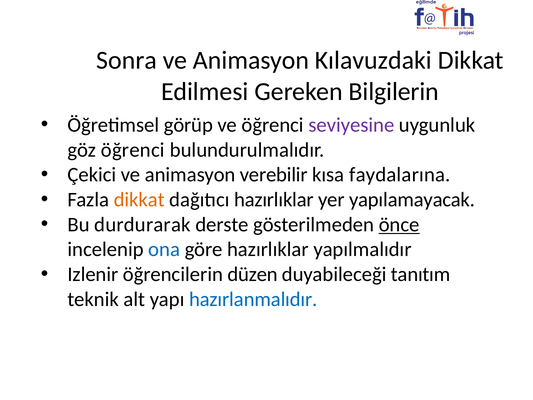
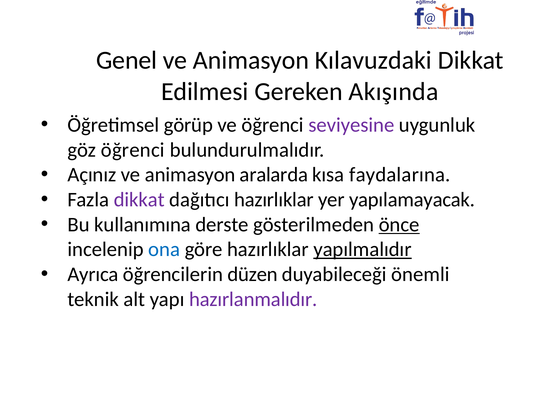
Sonra: Sonra -> Genel (127, 60)
Bilgilerin: Bilgilerin -> Akışında (394, 91)
Çekici: Çekici -> Açınız (92, 175)
verebilir: verebilir -> aralarda (274, 175)
dikkat colour: orange -> purple (139, 200)
durdurarak: durdurarak -> kullanımına (143, 224)
yapılmalıdır underline: none -> present (362, 249)
Izlenir: Izlenir -> Ayrıca (93, 274)
tanıtım: tanıtım -> önemli (421, 274)
hazırlanmalıdır colour: blue -> purple (253, 299)
